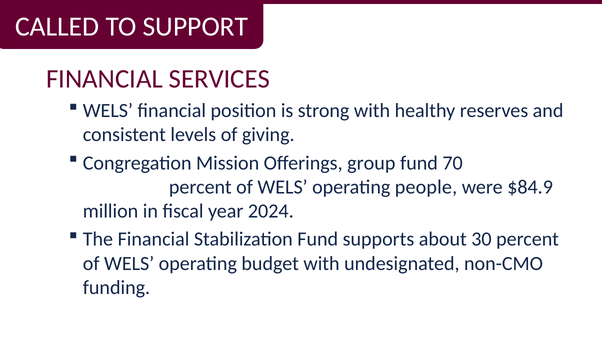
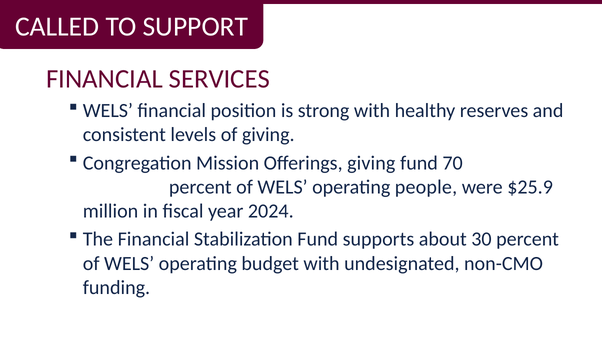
Offerings group: group -> giving (371, 163)
$84.9: $84.9 -> $25.9 (530, 187)
